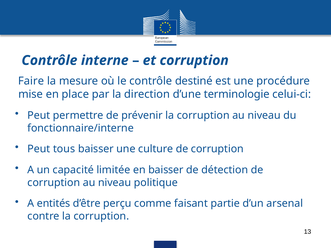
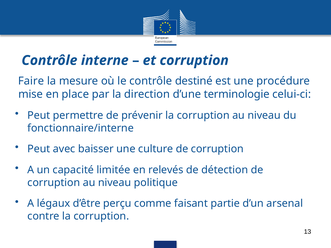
tous: tous -> avec (64, 149)
en baisser: baisser -> relevés (166, 170)
entités: entités -> légaux (54, 204)
